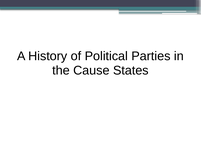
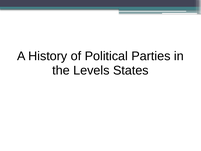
Cause: Cause -> Levels (91, 70)
